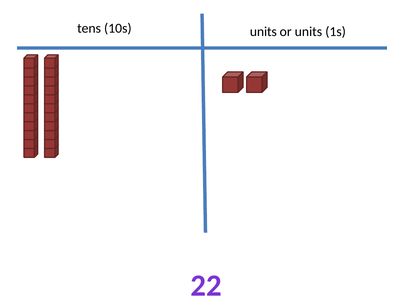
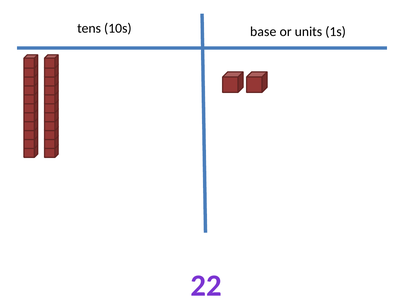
10s units: units -> base (263, 32)
